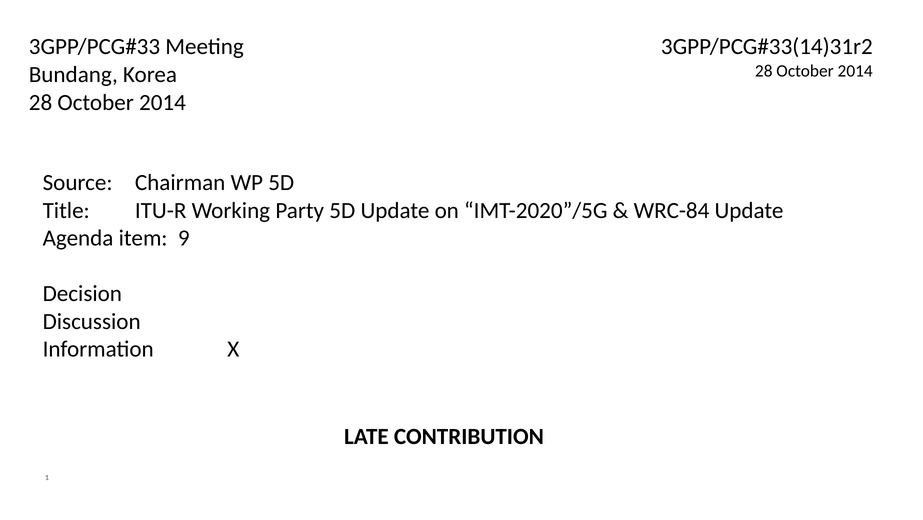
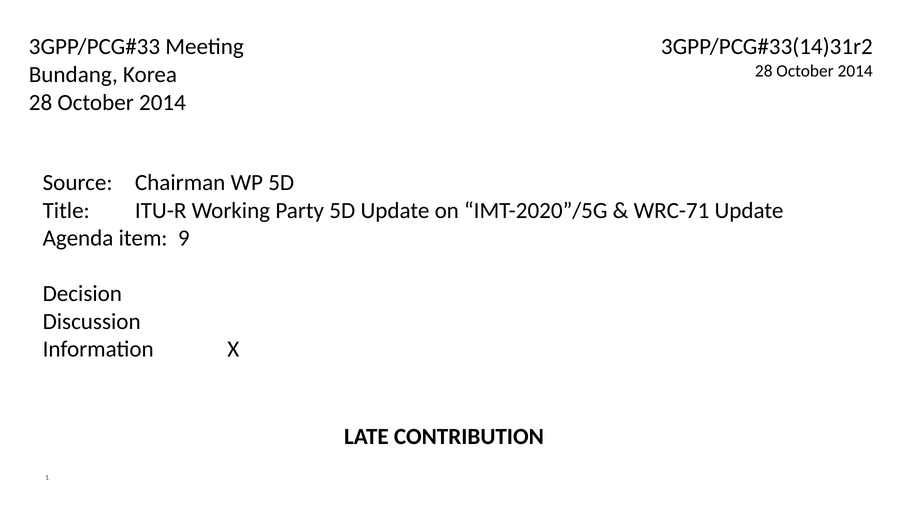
WRC-84: WRC-84 -> WRC-71 (671, 210)
